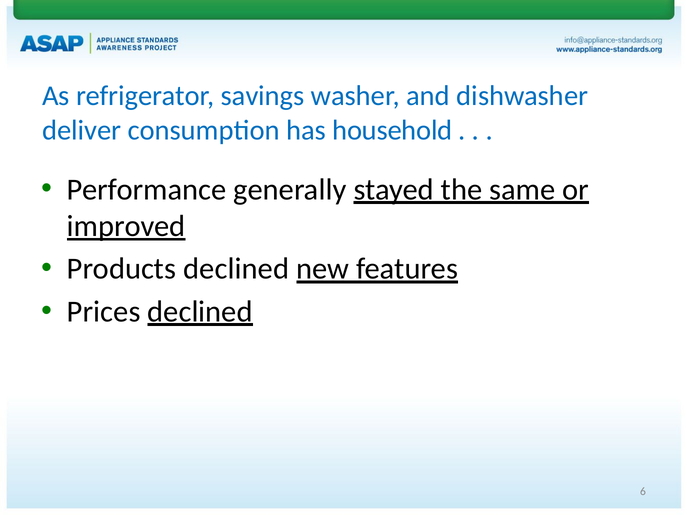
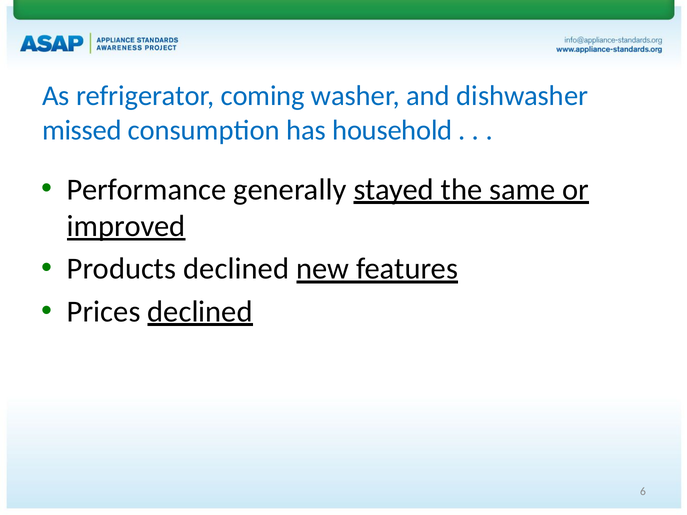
savings: savings -> coming (263, 96)
deliver: deliver -> missed (82, 130)
